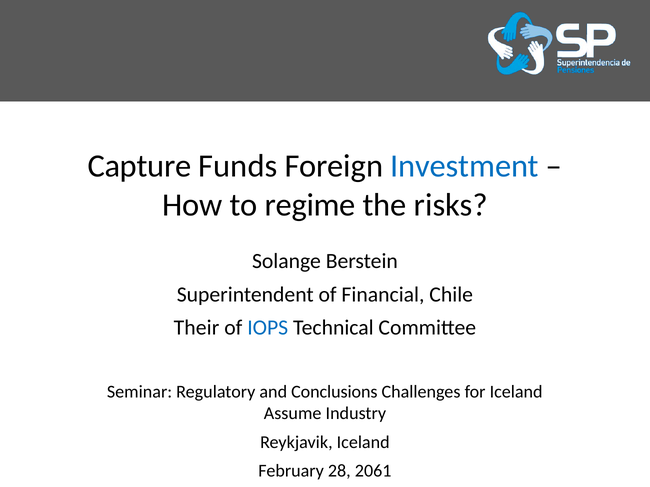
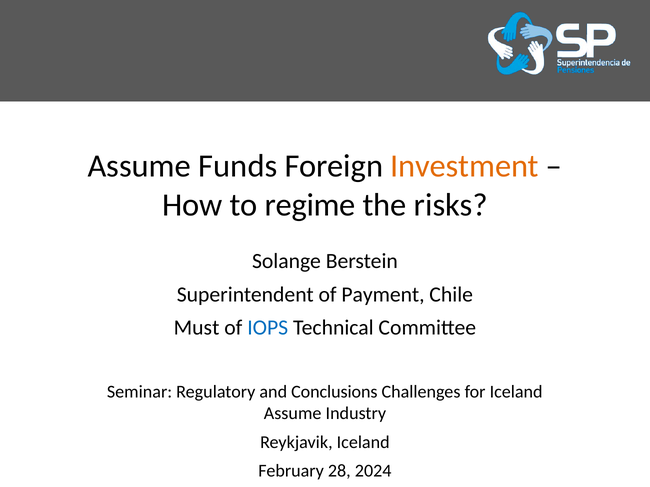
Capture: Capture -> Assume (139, 166)
Investment colour: blue -> orange (465, 166)
Financial: Financial -> Payment (383, 295)
Their: Their -> Must (197, 328)
2061: 2061 -> 2024 (373, 472)
